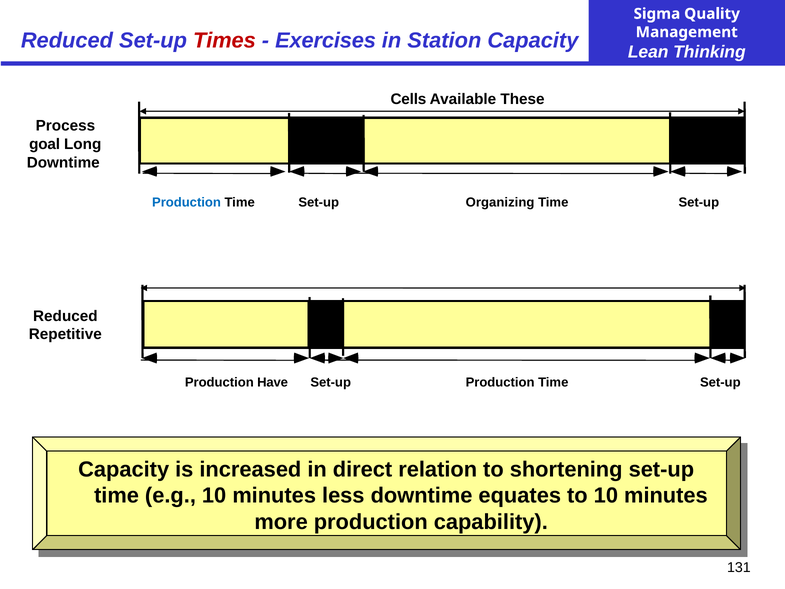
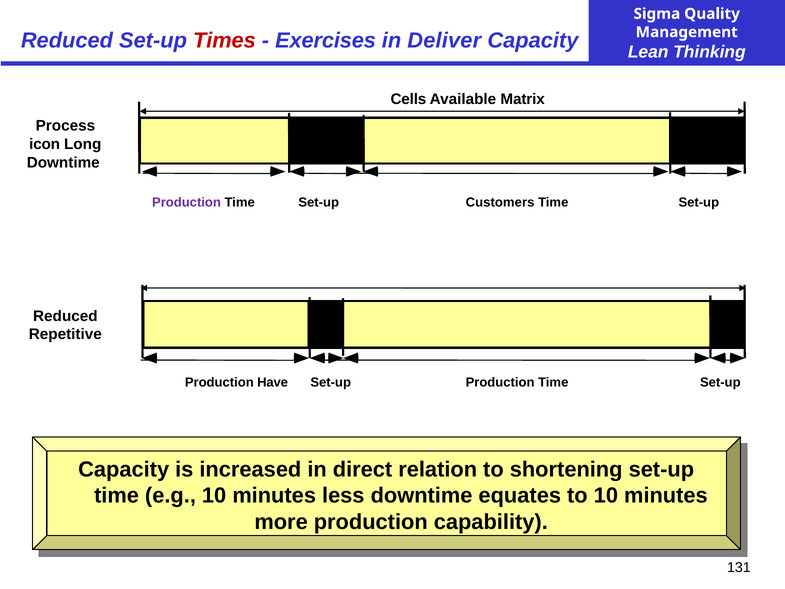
Station: Station -> Deliver (444, 40)
These: These -> Matrix (523, 99)
goal: goal -> icon (45, 144)
Production colour: blue -> purple (186, 203)
Organizing: Organizing -> Customers (500, 203)
